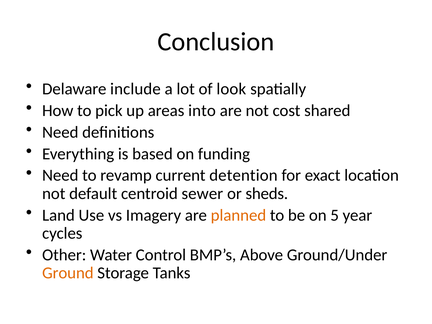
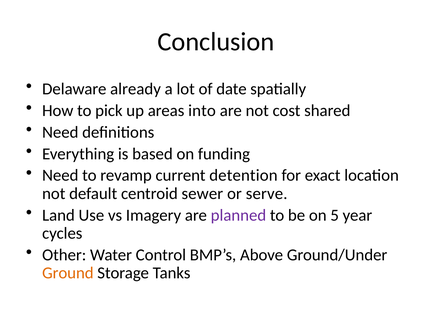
include: include -> already (136, 89)
look: look -> date (231, 89)
sheds: sheds -> serve (267, 194)
planned colour: orange -> purple (238, 215)
